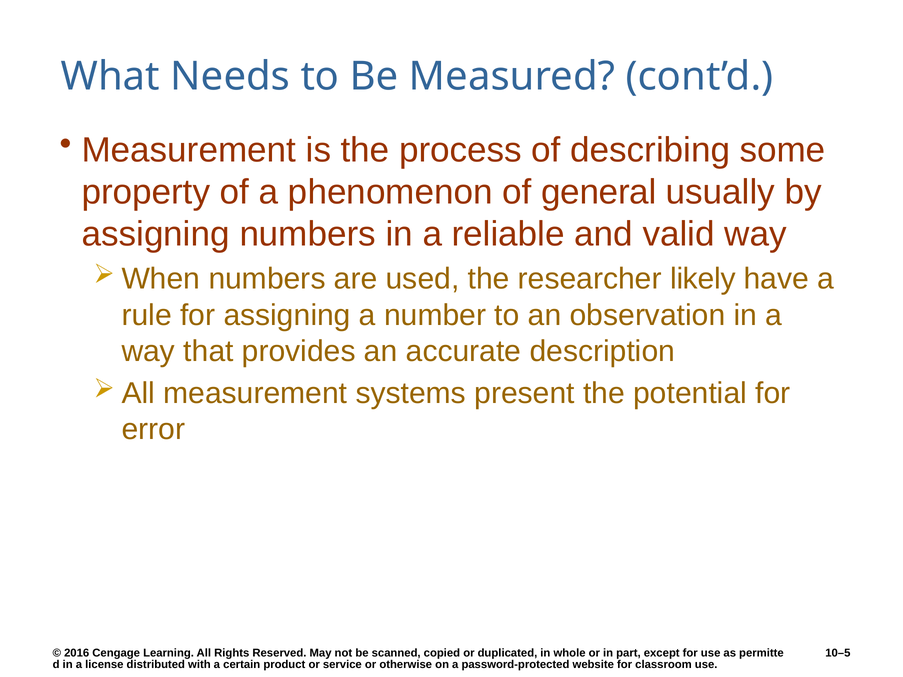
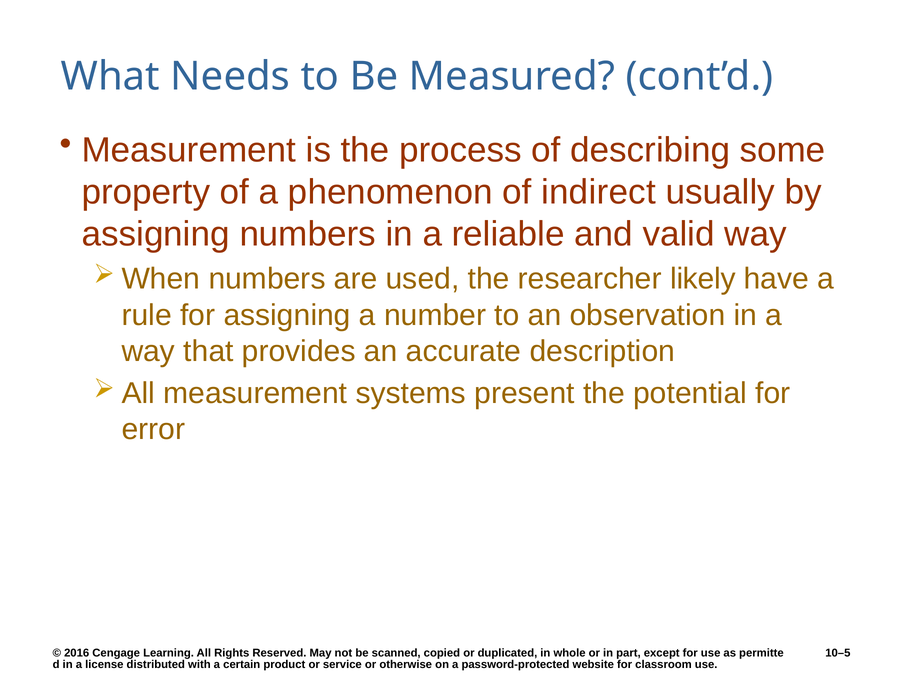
general: general -> indirect (599, 192)
